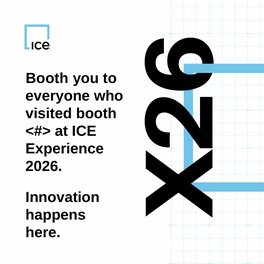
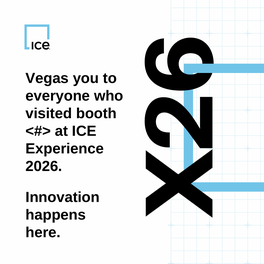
Booth: Booth -> Vegas (47, 78)
